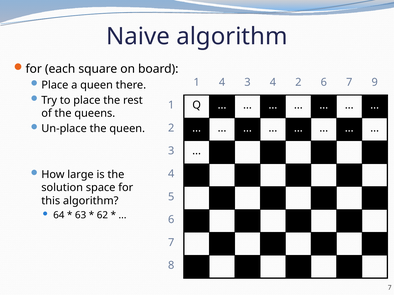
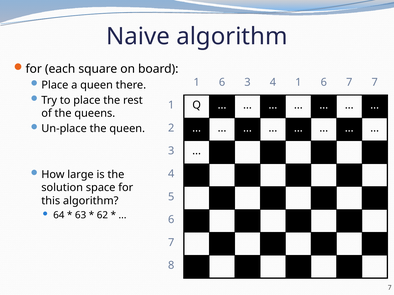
4: 4 -> 6 (222, 82)
4 2: 2 -> 1 (298, 82)
7 9: 9 -> 7 (375, 82)
